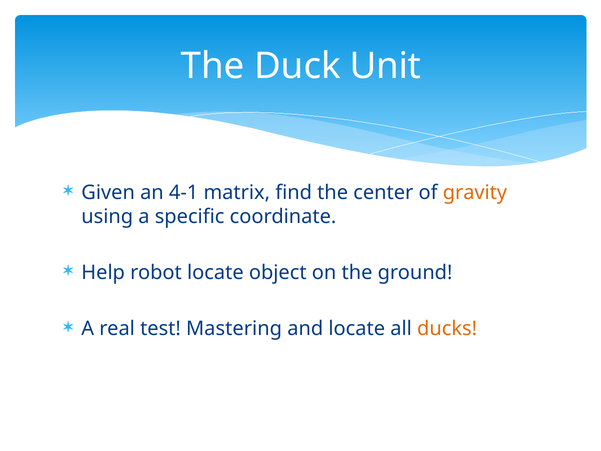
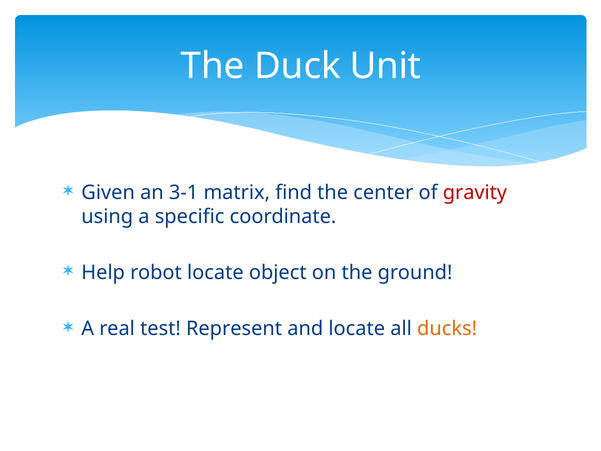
4-1: 4-1 -> 3-1 (184, 192)
gravity colour: orange -> red (475, 192)
Mastering: Mastering -> Represent (234, 328)
